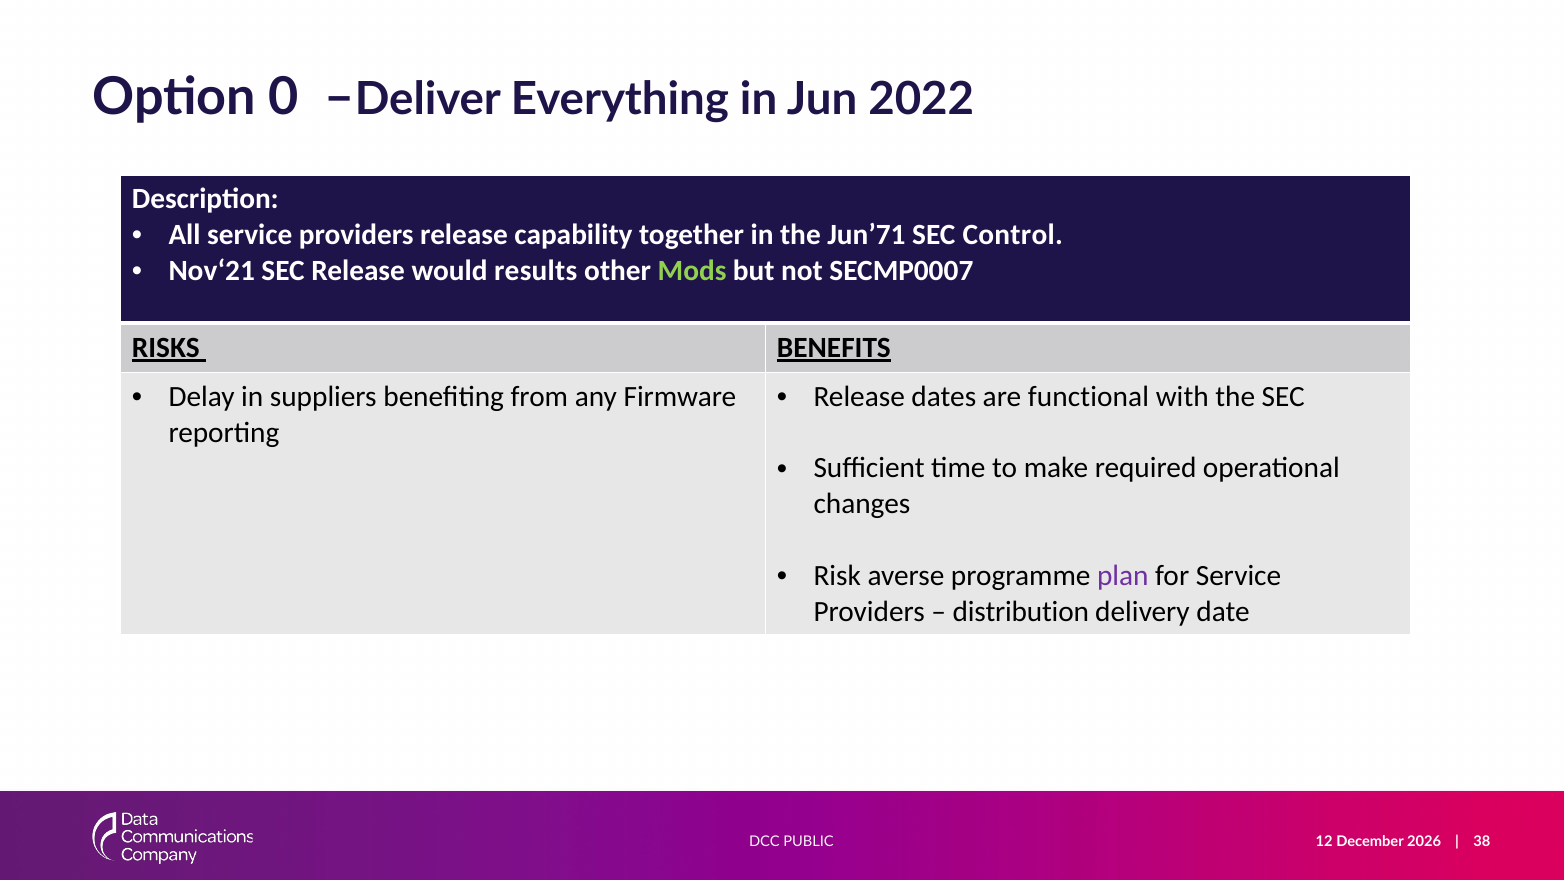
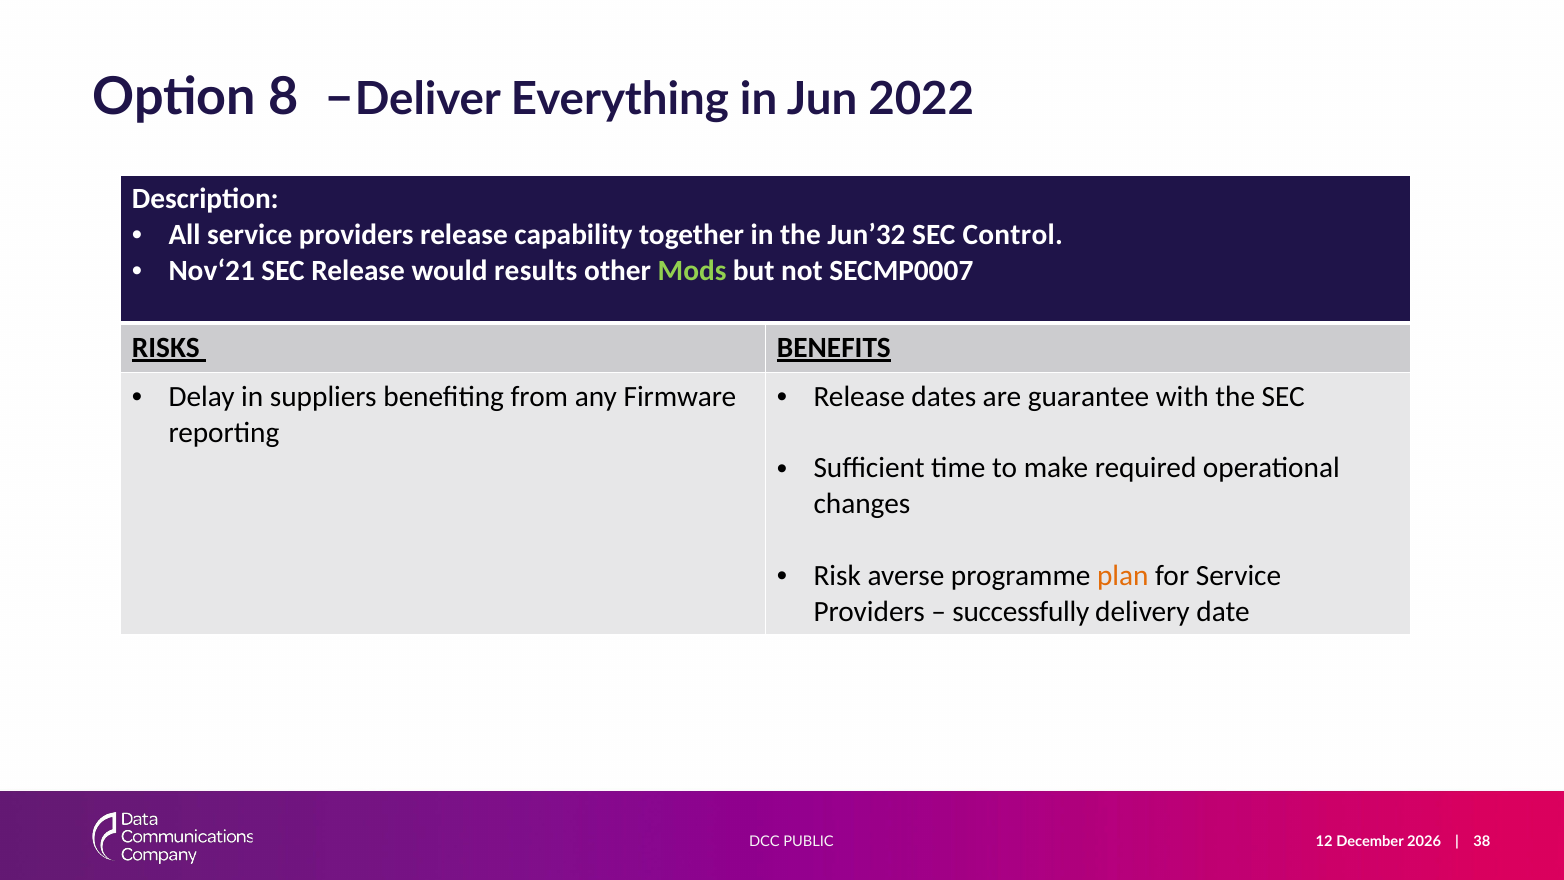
0: 0 -> 8 (284, 97)
Jun’71: Jun’71 -> Jun’32 (866, 235)
functional: functional -> guarantee (1089, 397)
plan colour: purple -> orange (1123, 576)
distribution: distribution -> successfully (1021, 611)
